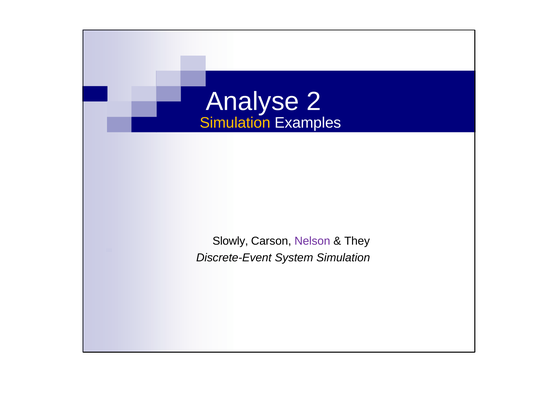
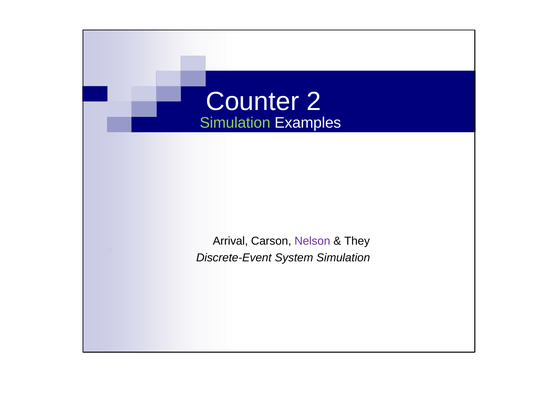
Analyse: Analyse -> Counter (252, 102)
Simulation colour: yellow -> light green (235, 123)
Slowly: Slowly -> Arrival (230, 241)
